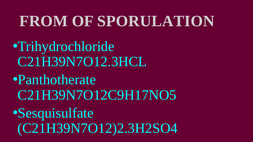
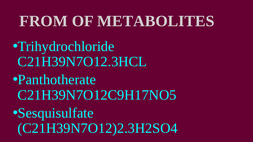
SPORULATION: SPORULATION -> METABOLITES (156, 21)
